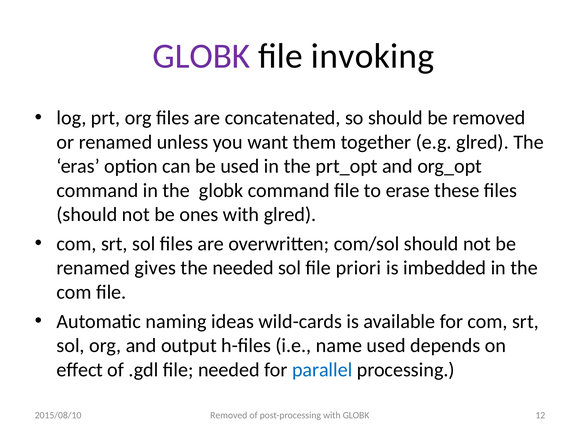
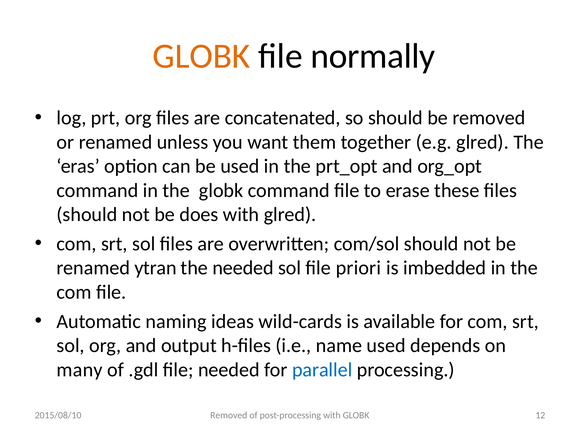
GLOBK colour: purple -> orange (201, 56)
invoking: invoking -> normally (373, 56)
ones: ones -> does (199, 215)
gives: gives -> ytran (155, 268)
effect: effect -> many (80, 370)
